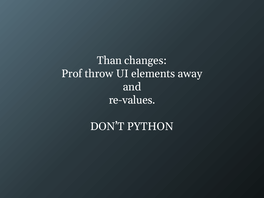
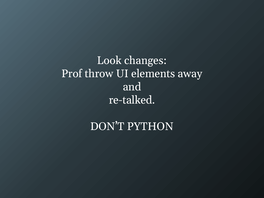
Than: Than -> Look (109, 61)
re-values: re-values -> re-talked (132, 100)
